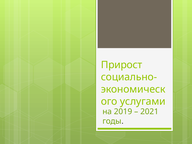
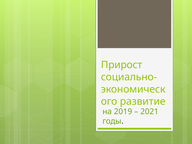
услугами: услугами -> развитие (143, 101)
